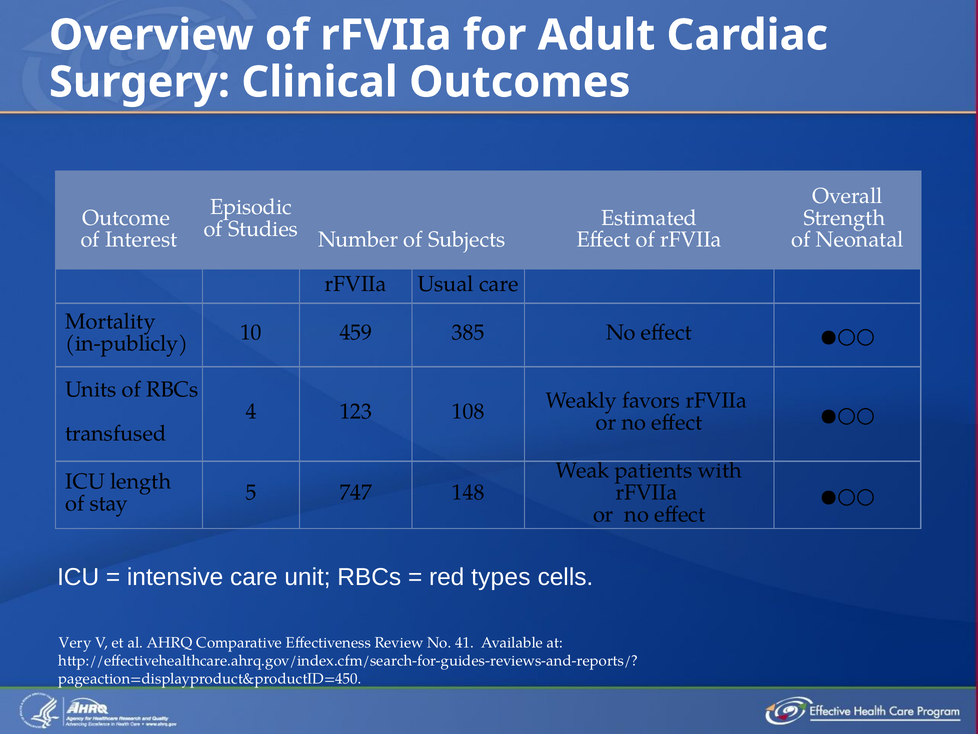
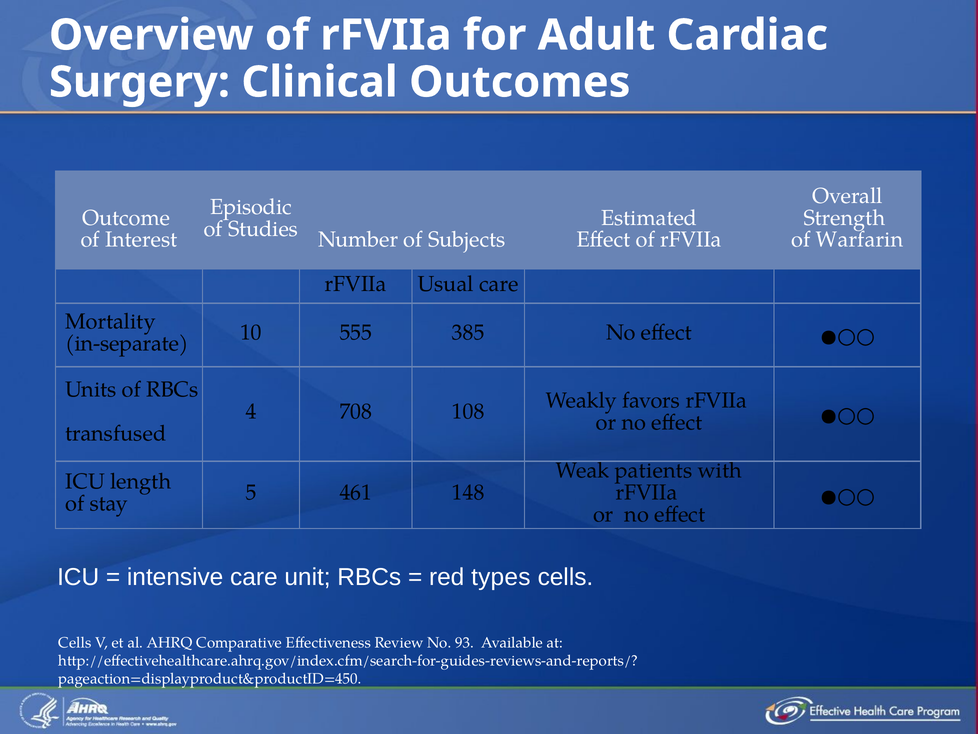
Neonatal: Neonatal -> Warfarin (860, 240)
459: 459 -> 555 (356, 332)
in-publicly: in-publicly -> in-separate (127, 343)
123: 123 -> 708 (356, 411)
747: 747 -> 461 (356, 492)
Very: Very -> Cells (75, 642)
41: 41 -> 93 (464, 642)
